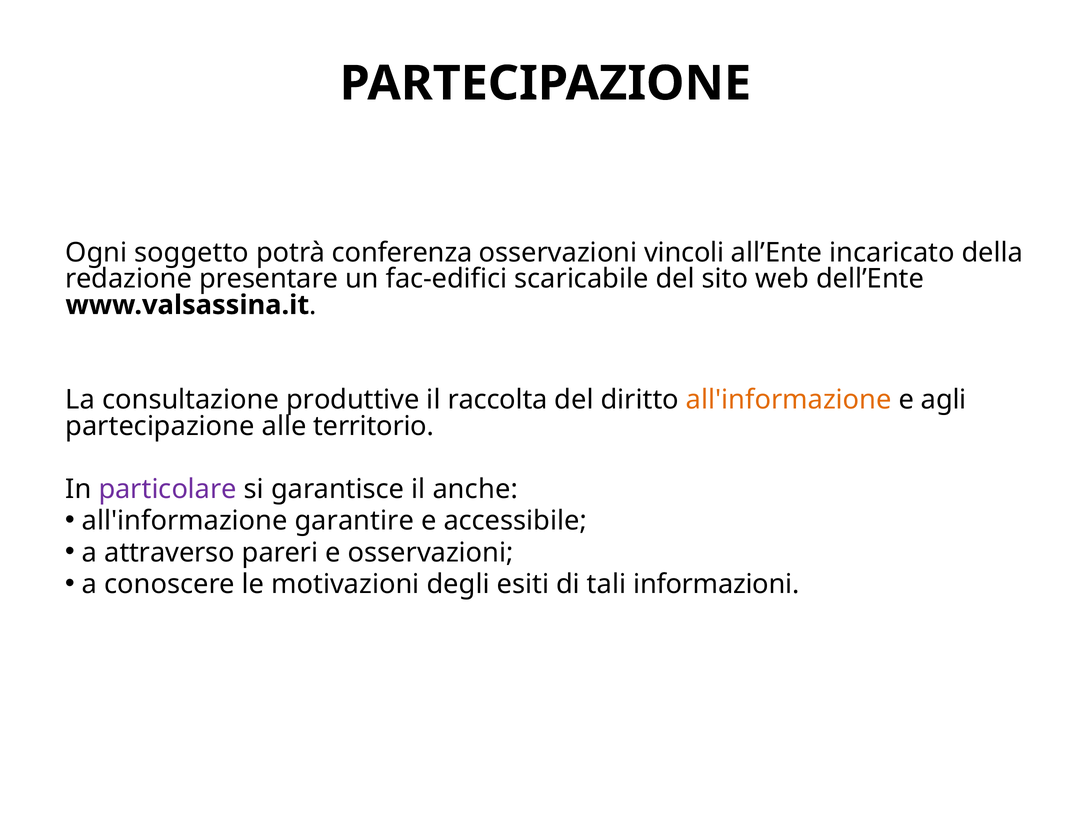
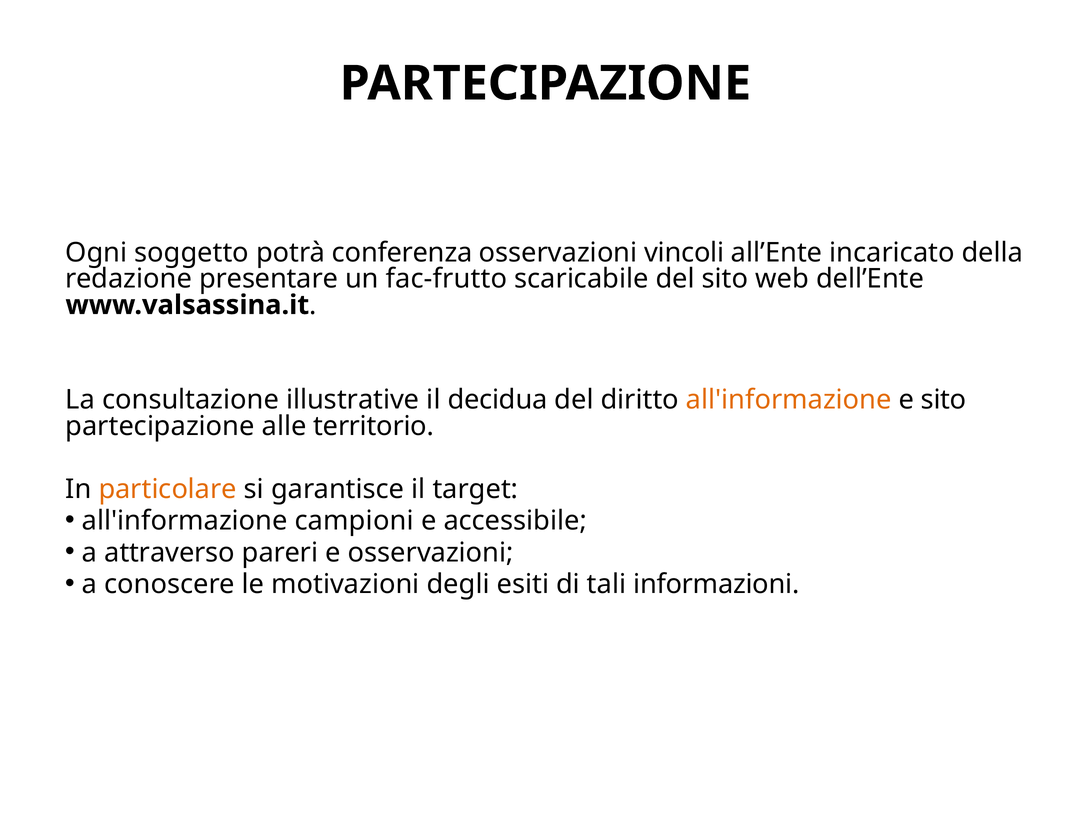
fac-edifici: fac-edifici -> fac-frutto (446, 279)
produttive: produttive -> illustrative (353, 400)
raccolta: raccolta -> decidua (498, 400)
e agli: agli -> sito (944, 400)
particolare colour: purple -> orange (168, 489)
anche: anche -> target (475, 489)
garantire: garantire -> campioni (354, 521)
